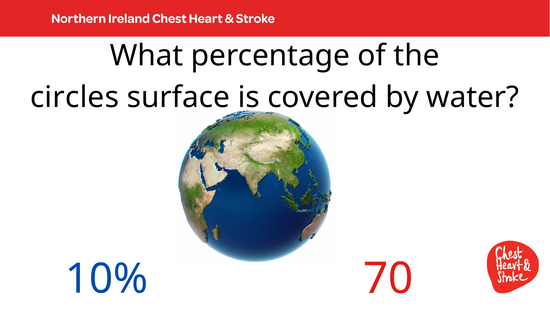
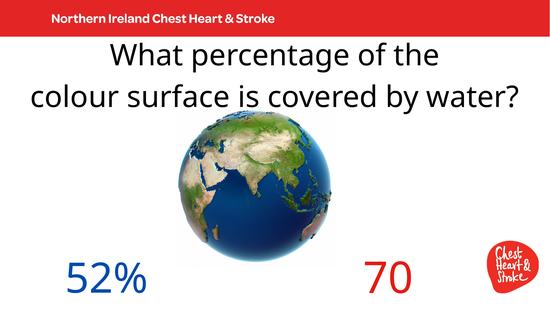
circles: circles -> colour (75, 97)
10%: 10% -> 52% (107, 279)
